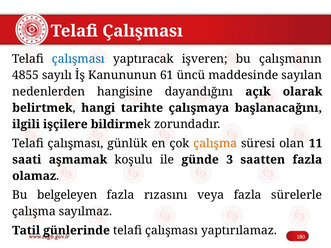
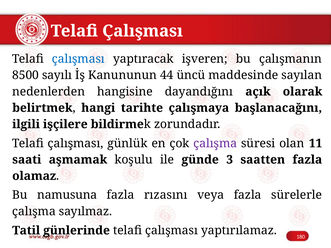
4855: 4855 -> 8500 (26, 75)
61: 61 -> 44 (167, 75)
çalışma colour: orange -> purple (215, 143)
belgeleyen: belgeleyen -> namusuna (67, 195)
